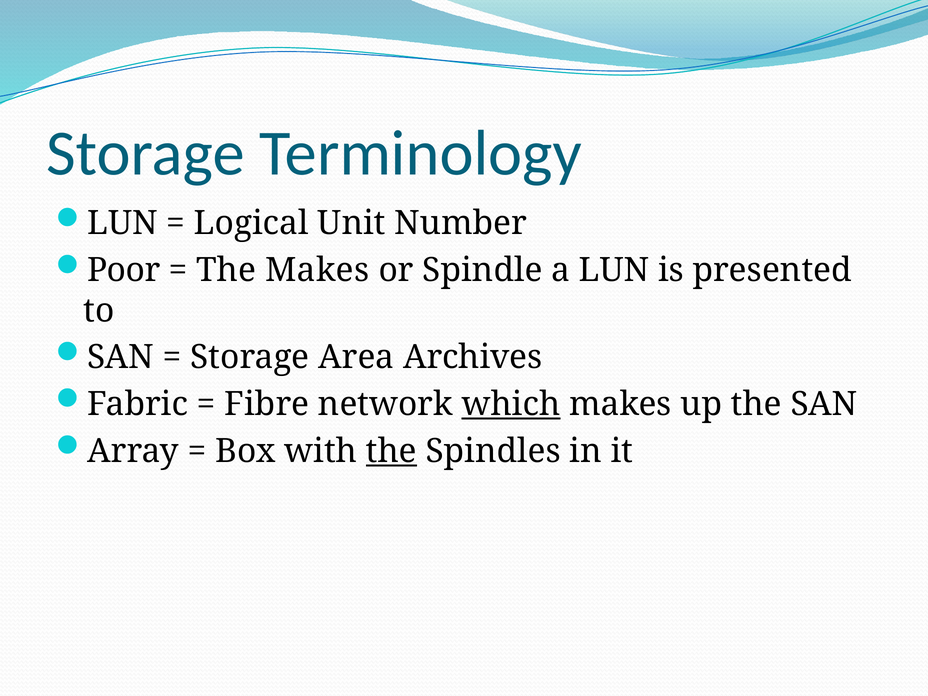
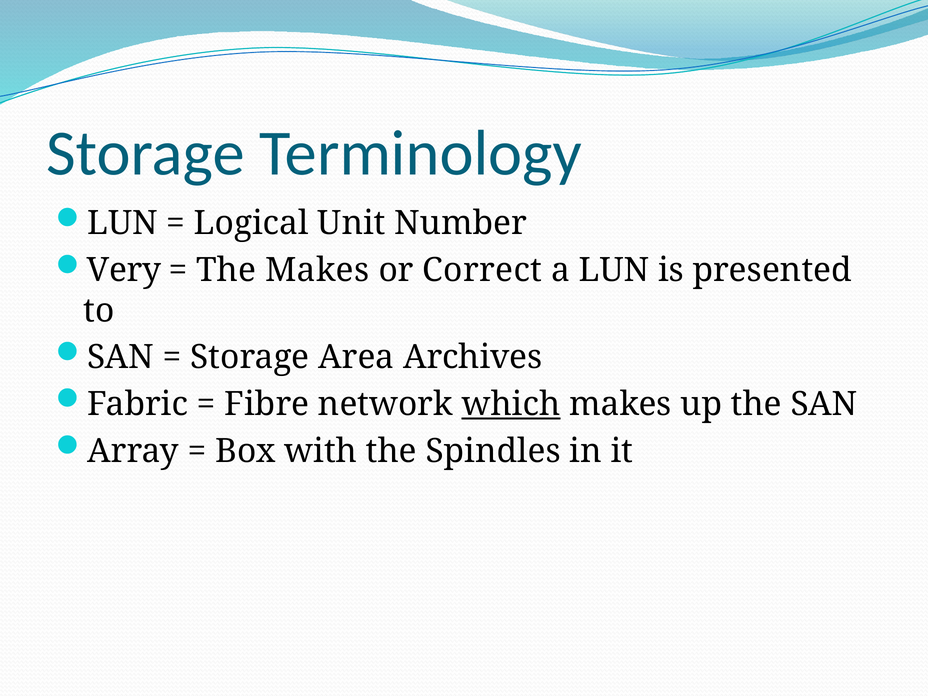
Poor: Poor -> Very (124, 270)
Spindle: Spindle -> Correct (482, 270)
the underline: present -> none (391, 451)
